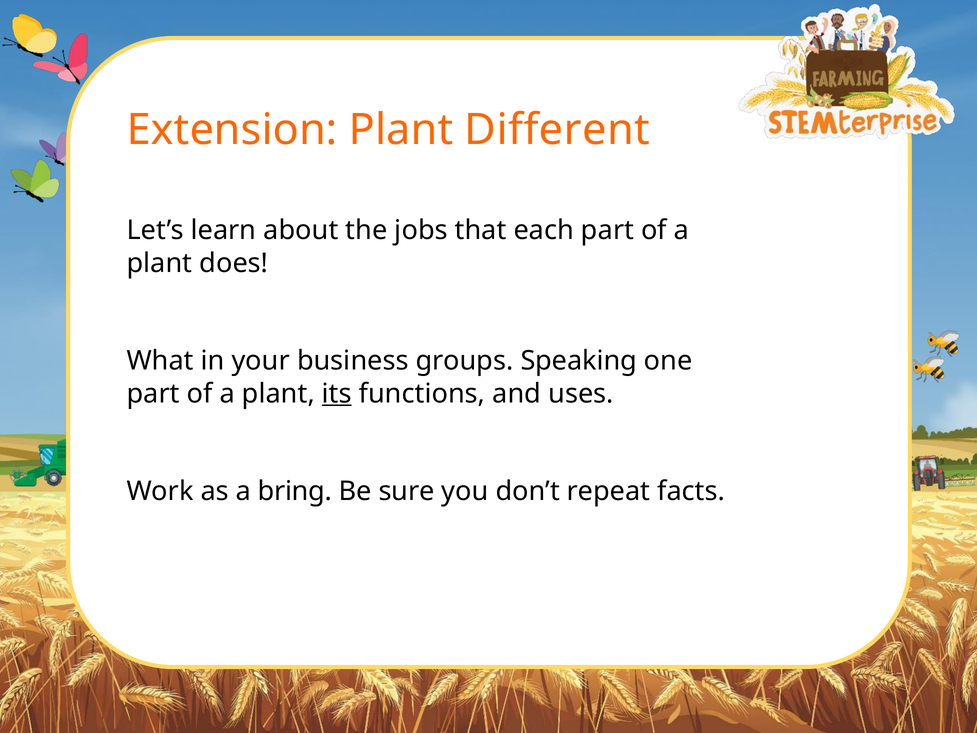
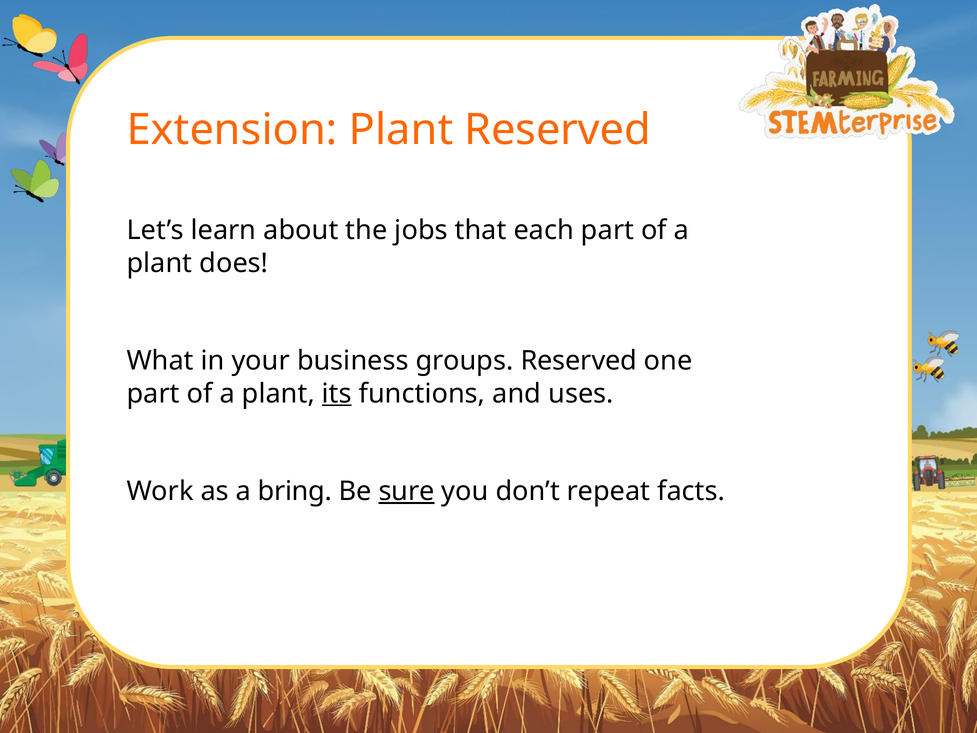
Plant Different: Different -> Reserved (558, 130)
groups Speaking: Speaking -> Reserved (579, 361)
sure underline: none -> present (407, 491)
